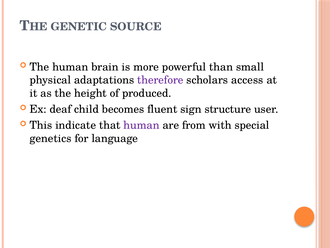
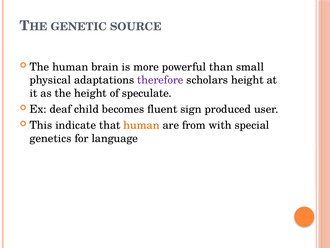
scholars access: access -> height (247, 80)
produced: produced -> speculate (147, 93)
structure: structure -> produced (228, 109)
human colour: purple -> orange (142, 125)
